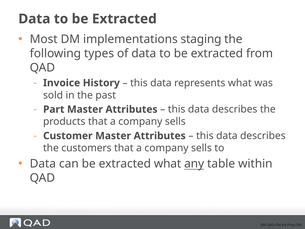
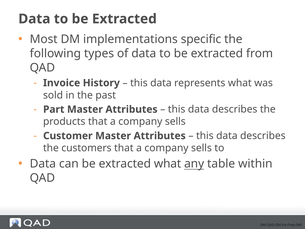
staging: staging -> specific (201, 39)
